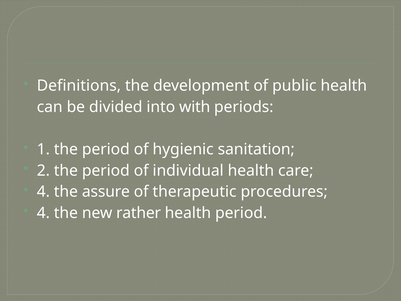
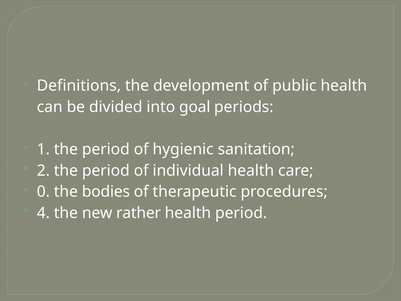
with: with -> goal (195, 107)
4: 4 -> 0 (43, 192)
assure: assure -> bodies (106, 192)
